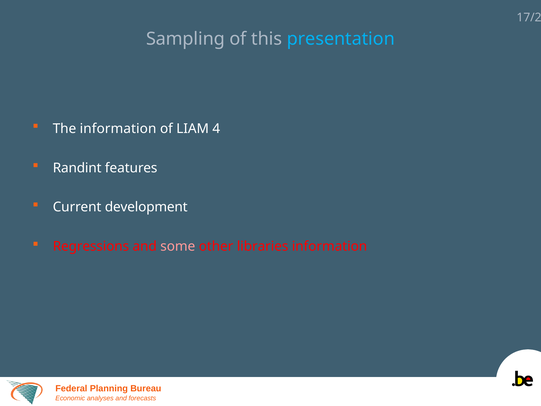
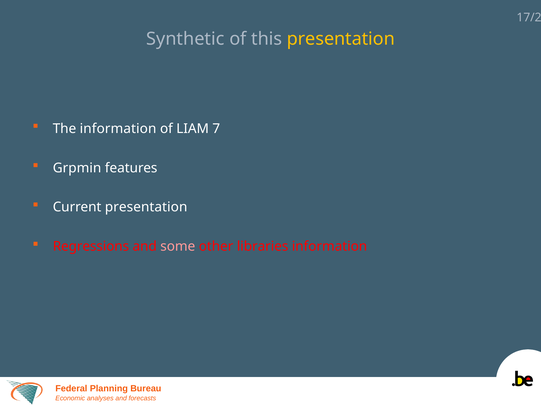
Sampling: Sampling -> Synthetic (185, 39)
presentation colour: light blue -> yellow (341, 39)
4: 4 -> 7 (216, 129)
Randint: Randint -> Grpmin (77, 168)
Current development: development -> presentation (146, 207)
